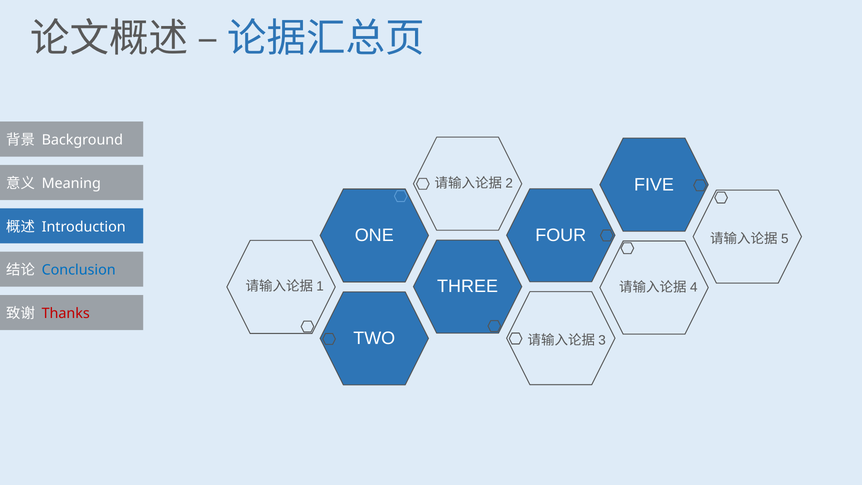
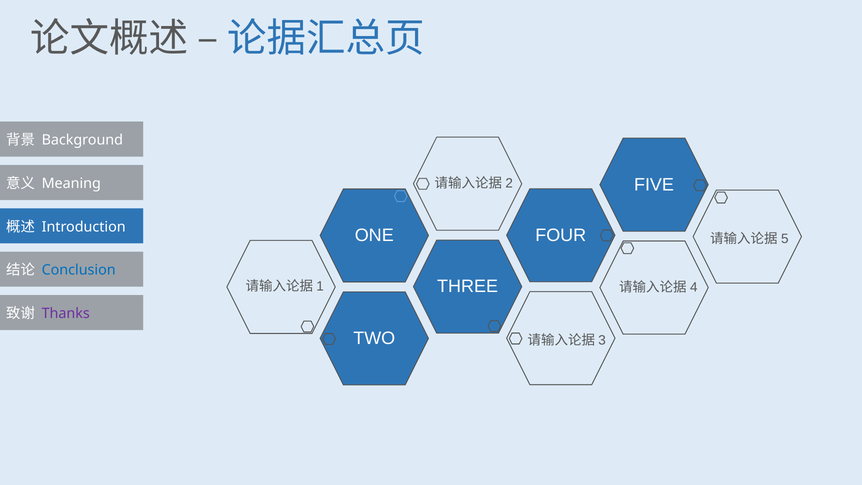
Thanks colour: red -> purple (66, 314)
